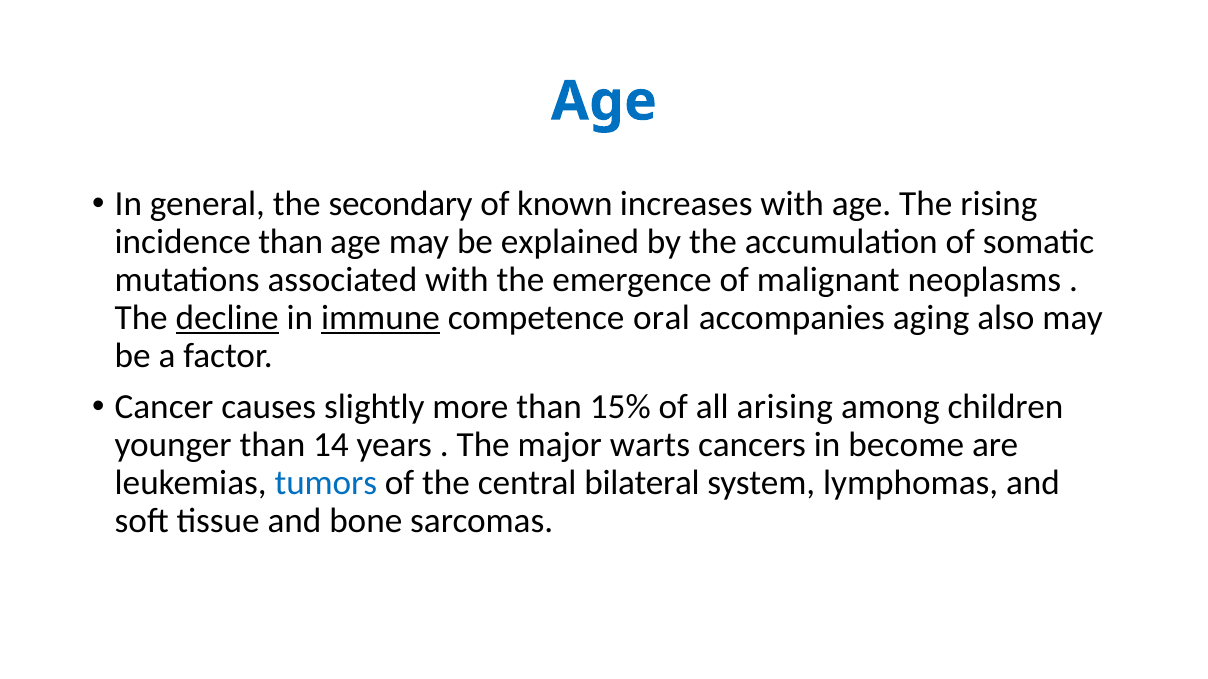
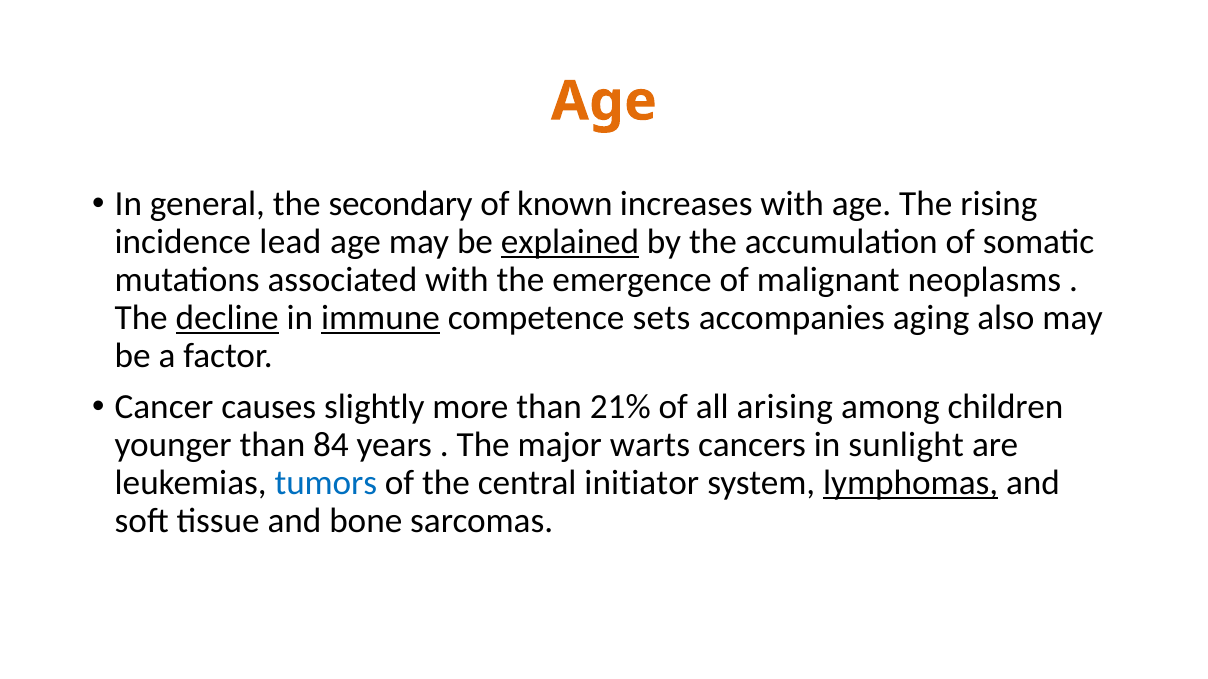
Age colour: blue -> orange (604, 101)
incidence than: than -> lead (290, 242)
explained underline: none -> present (570, 242)
oral: oral -> sets (661, 318)
15%: 15% -> 21% (620, 407)
14: 14 -> 84 (331, 445)
become: become -> sunlight (906, 445)
bilateral: bilateral -> initiator (642, 483)
lymphomas underline: none -> present (911, 483)
